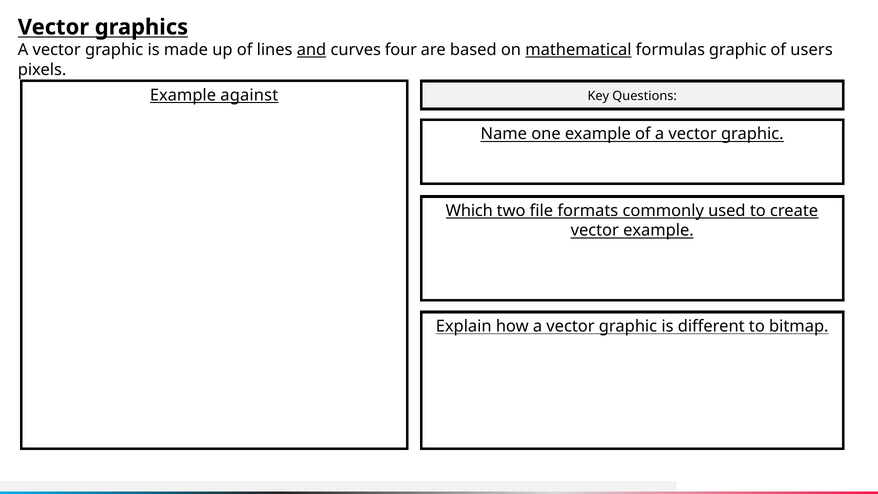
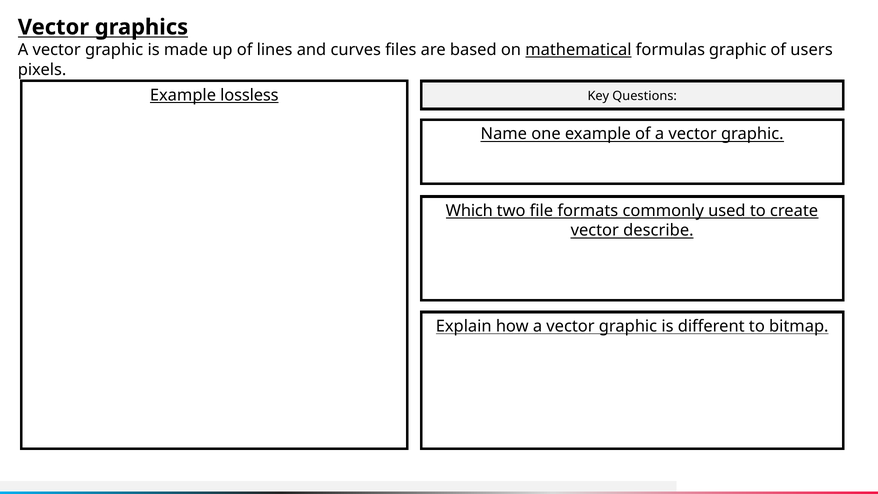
and underline: present -> none (312, 50)
four: four -> files (401, 50)
against: against -> lossless (249, 95)
vector example: example -> describe (658, 230)
